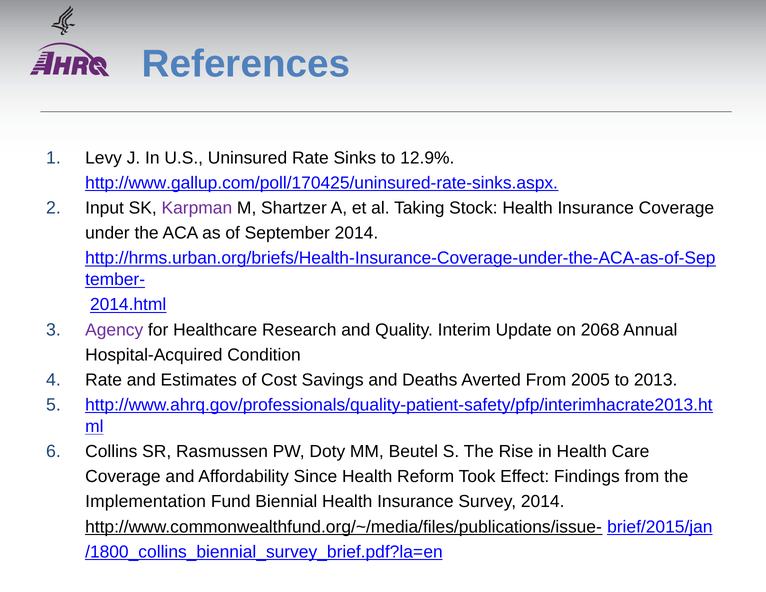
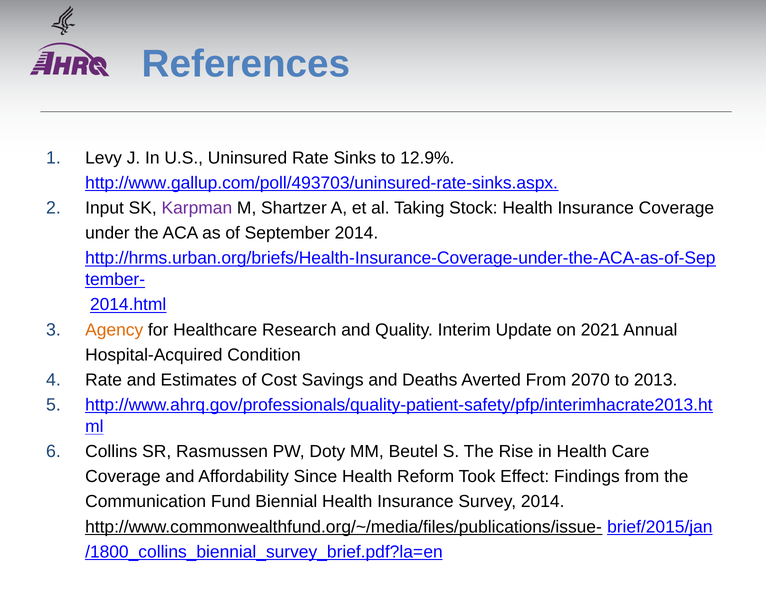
http://www.gallup.com/poll/170425/uninsured-rate-sinks.aspx: http://www.gallup.com/poll/170425/uninsured-rate-sinks.aspx -> http://www.gallup.com/poll/493703/uninsured-rate-sinks.aspx (322, 183)
Agency colour: purple -> orange (114, 330)
2068: 2068 -> 2021 (600, 330)
2005: 2005 -> 2070 (590, 380)
Implementation: Implementation -> Communication (146, 502)
